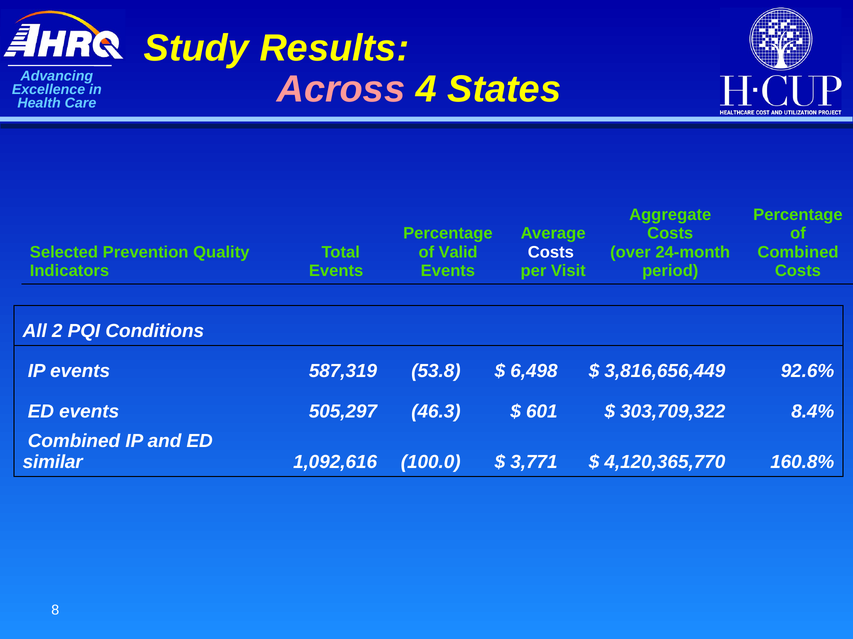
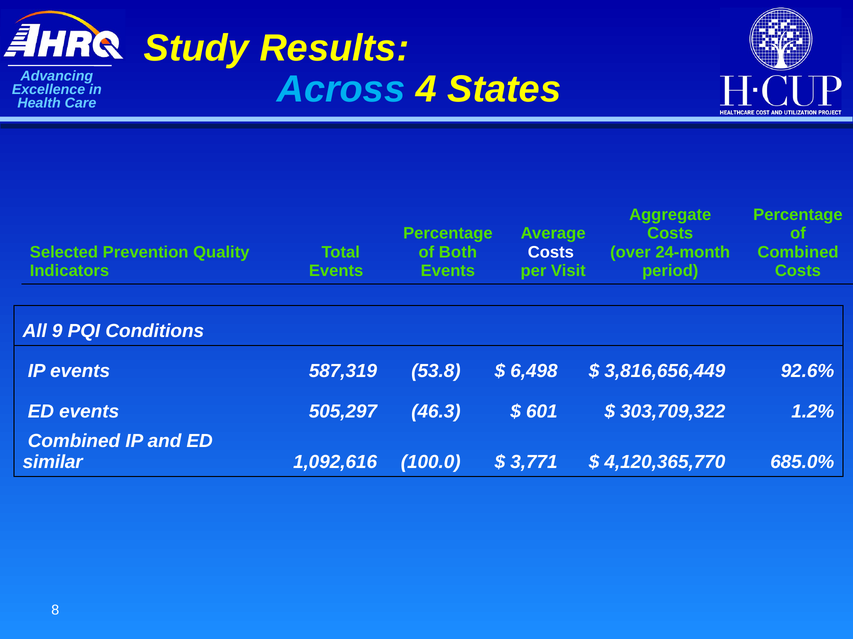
Across colour: pink -> light blue (341, 89)
Valid: Valid -> Both (458, 252)
2: 2 -> 9 (57, 331)
8.4%: 8.4% -> 1.2% (813, 412)
160.8%: 160.8% -> 685.0% (802, 463)
